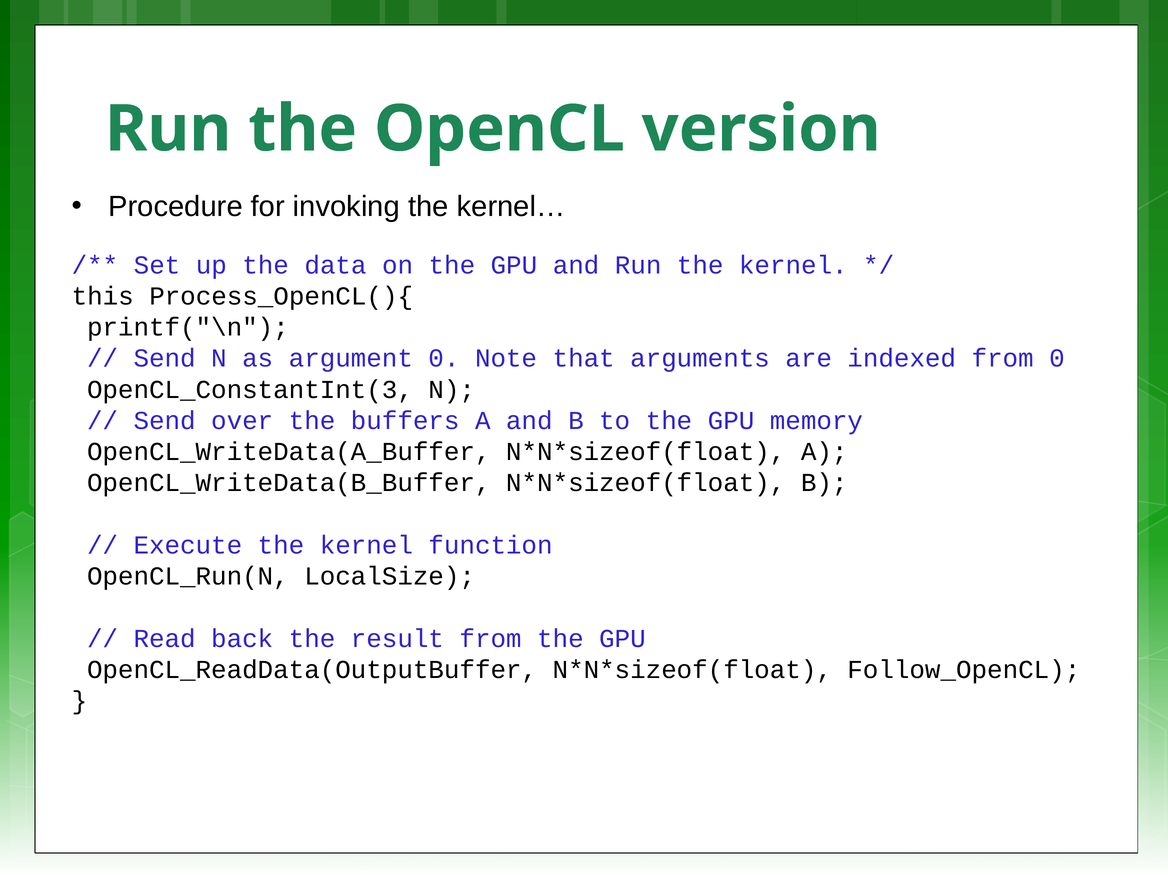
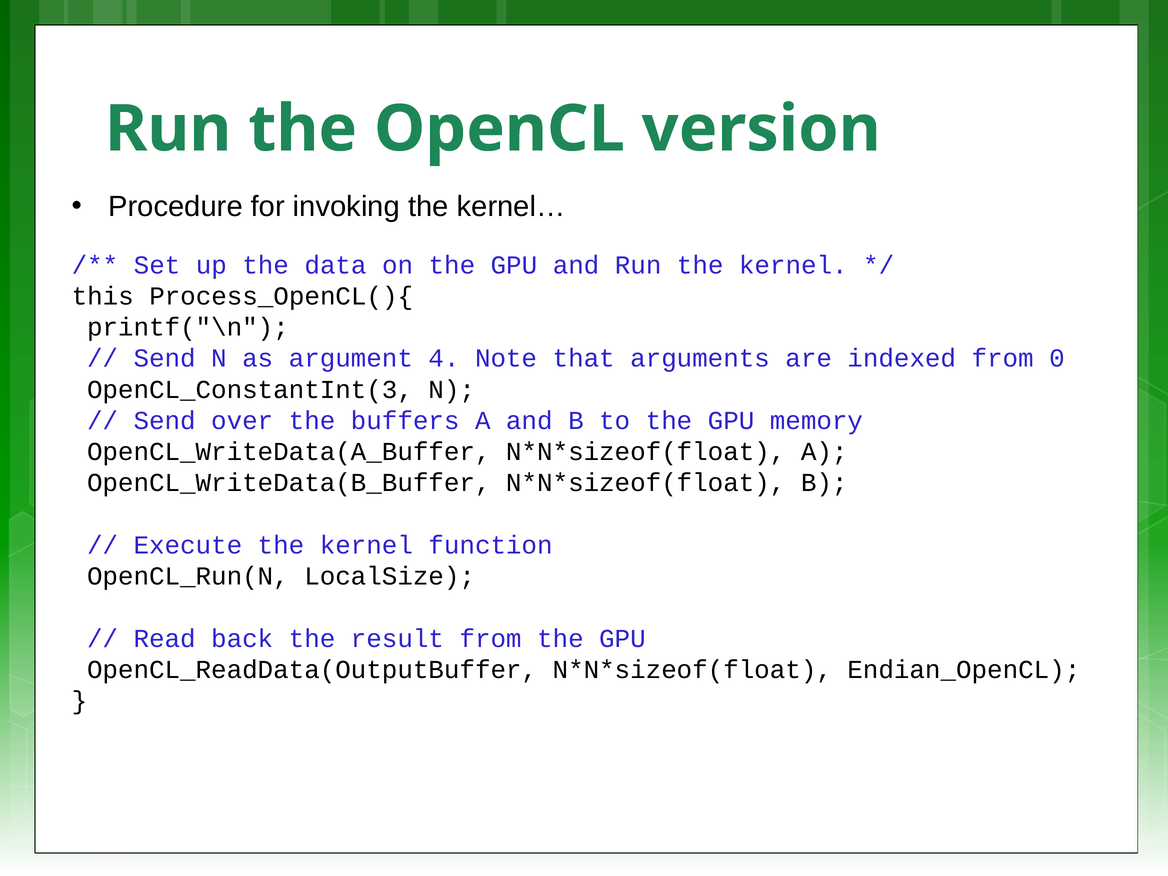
argument 0: 0 -> 4 (444, 358)
Follow_OpenCL: Follow_OpenCL -> Endian_OpenCL (964, 670)
